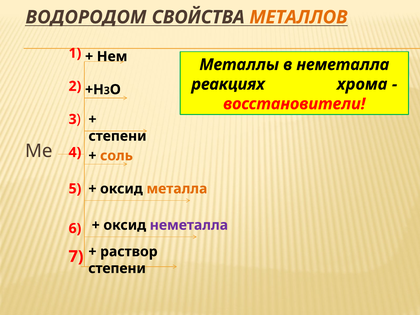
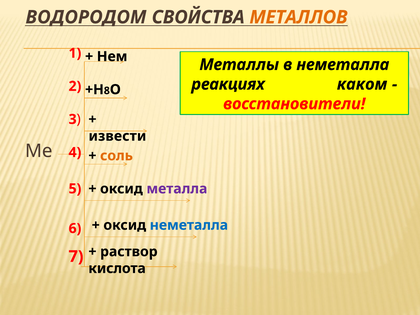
хрома: хрома -> каком (362, 84)
3: 3 -> 8 (107, 91)
степени: степени -> извести (117, 136)
металла colour: orange -> purple (177, 189)
неметалла colour: purple -> blue (189, 225)
степени: степени -> кислота (117, 268)
